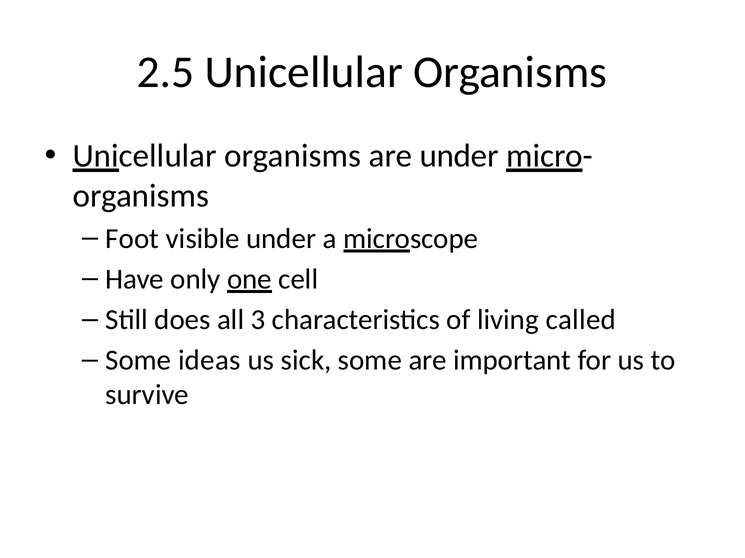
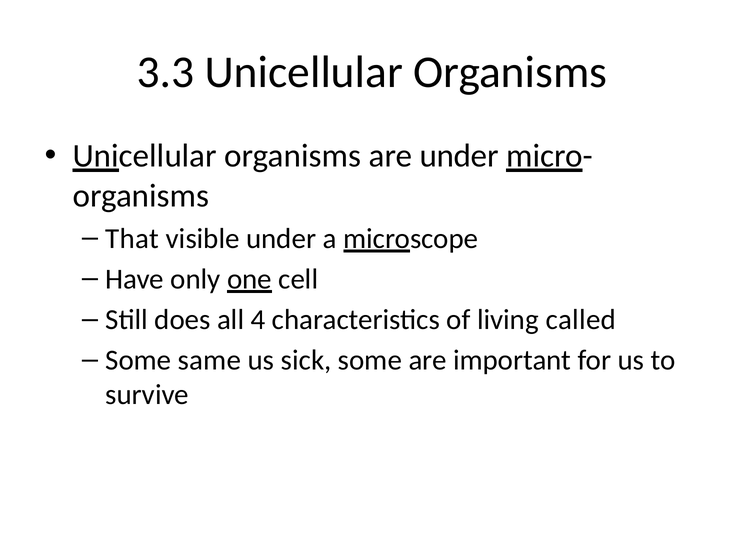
2.5: 2.5 -> 3.3 (166, 72)
Foot: Foot -> That (132, 239)
3: 3 -> 4 (258, 320)
ideas: ideas -> same (209, 361)
